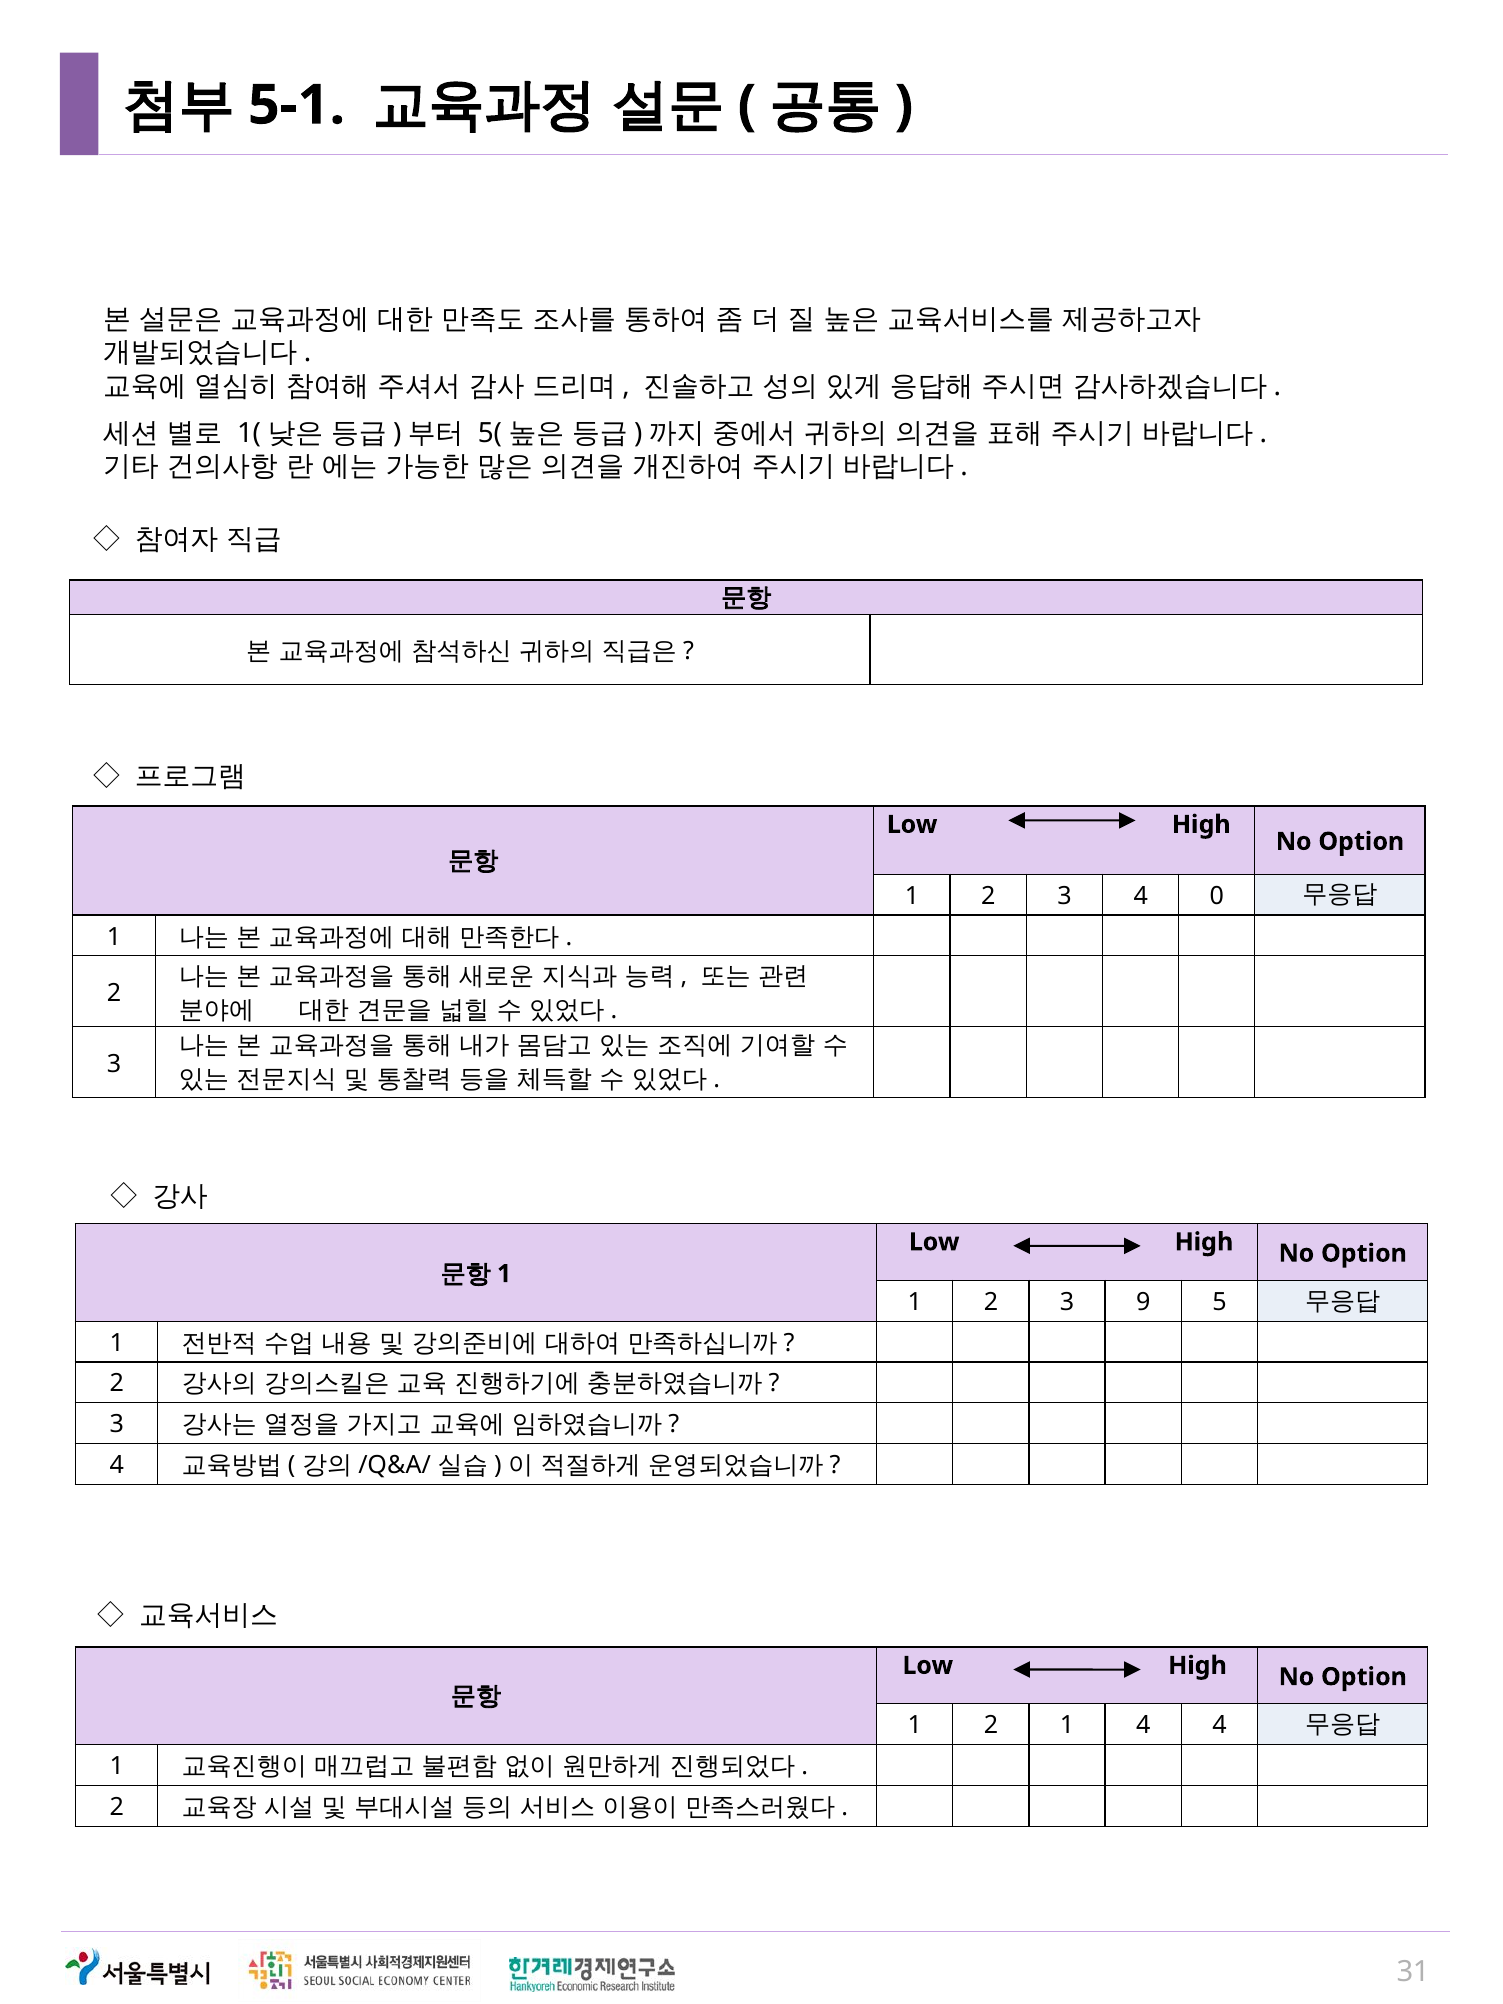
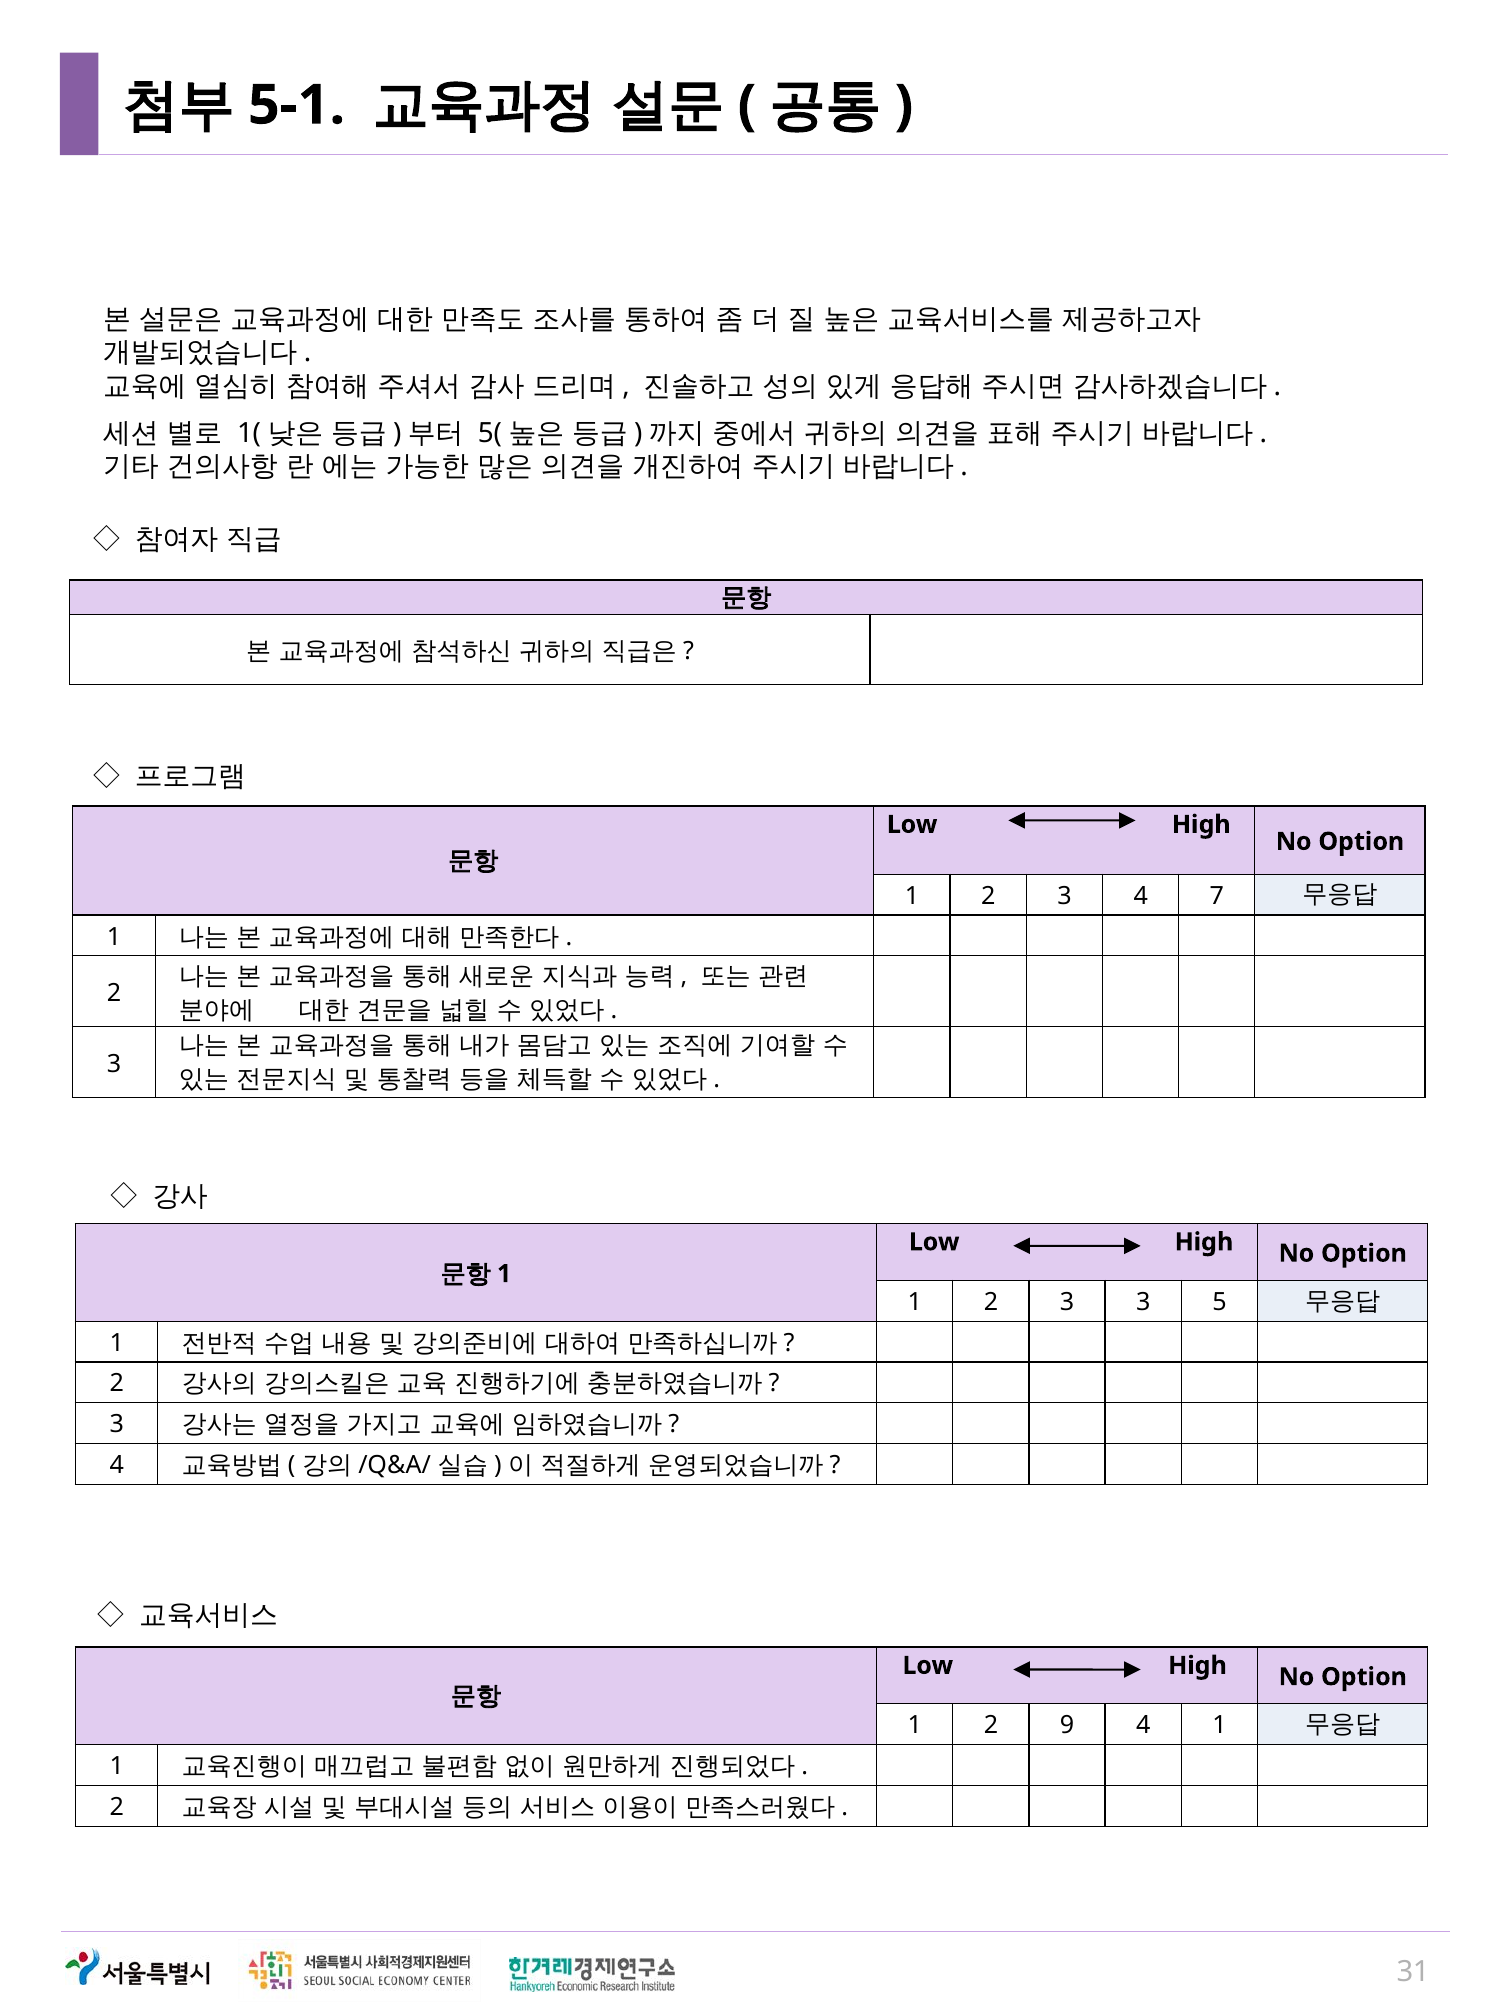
0: 0 -> 7 (1217, 896)
3 9: 9 -> 3 (1143, 1302)
2 1: 1 -> 9 (1067, 1726)
4 4: 4 -> 1 (1220, 1726)
